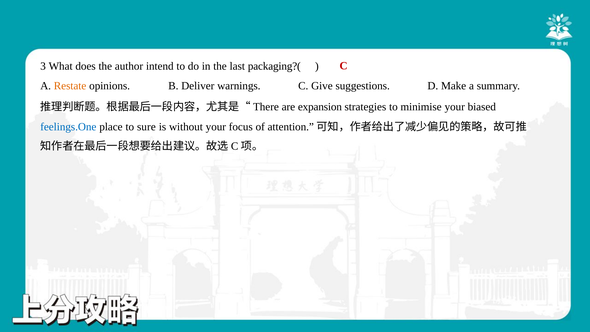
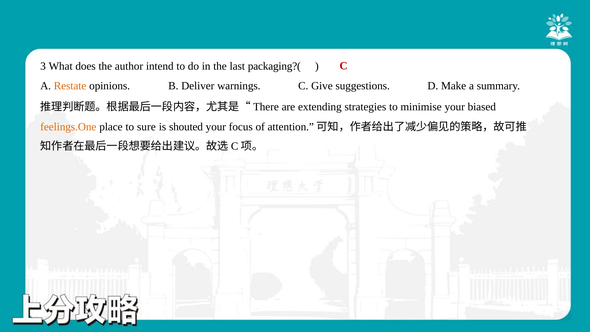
expansion: expansion -> extending (320, 107)
feelings.One colour: blue -> orange (68, 127)
without: without -> shouted (186, 127)
